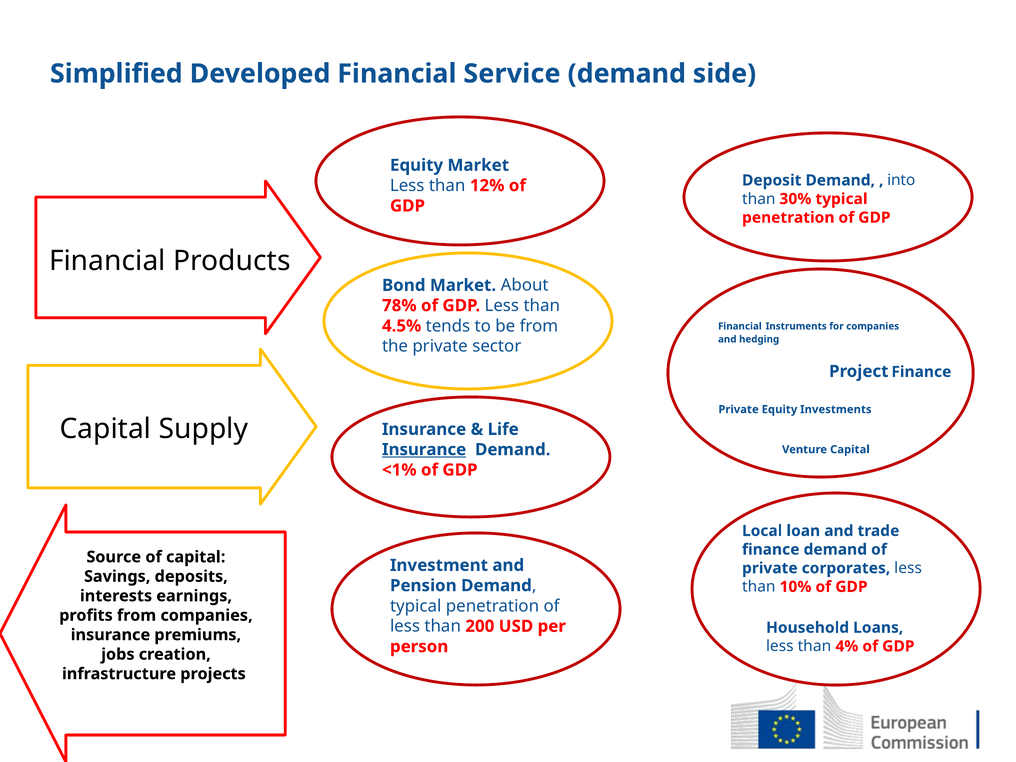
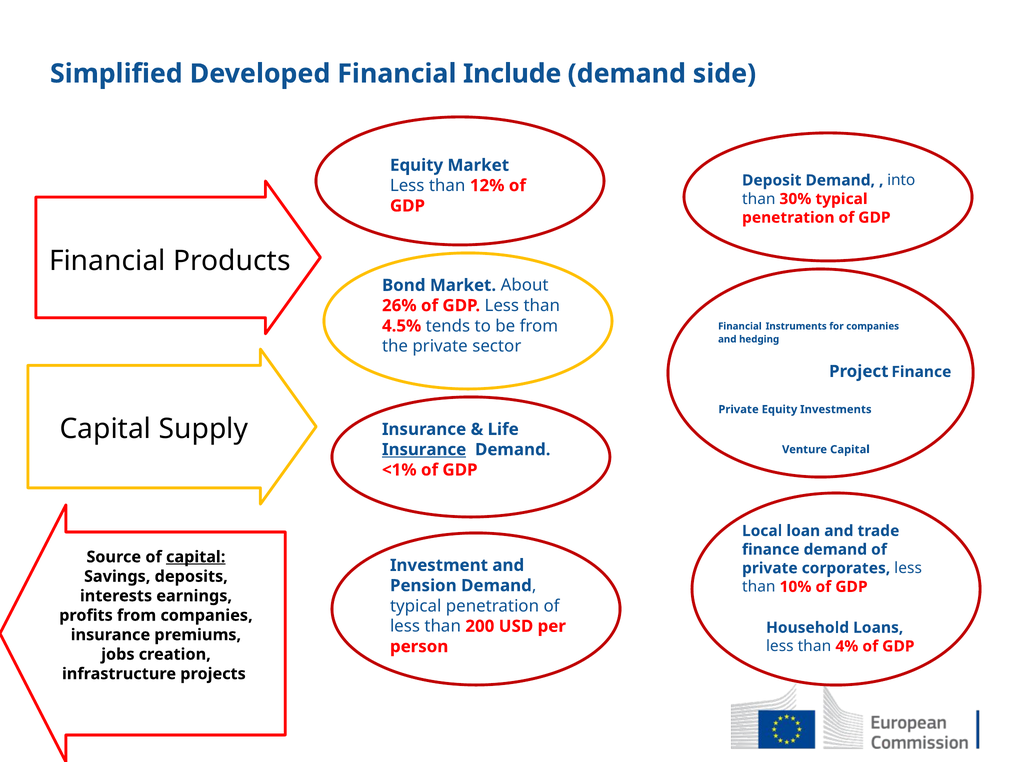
Service: Service -> Include (512, 74)
78%: 78% -> 26% (399, 306)
capital underline: none -> present (196, 557)
